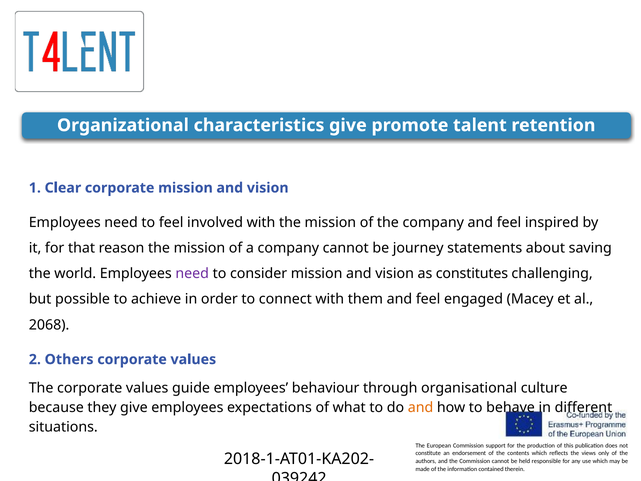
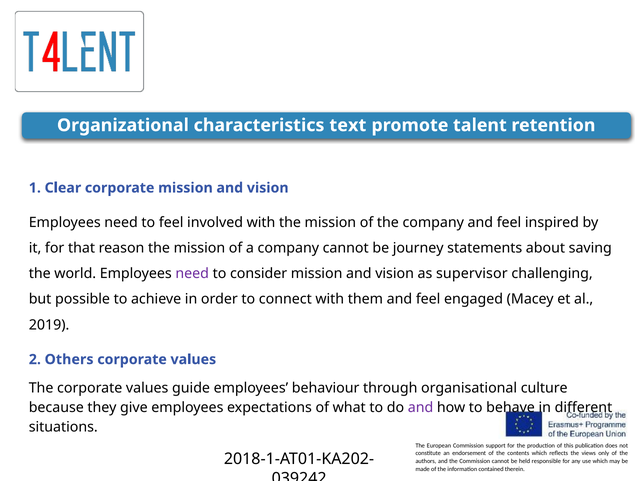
characteristics give: give -> text (348, 125)
constitutes: constitutes -> supervisor (472, 274)
2068: 2068 -> 2019 (49, 325)
and colour: orange -> purple (421, 407)
